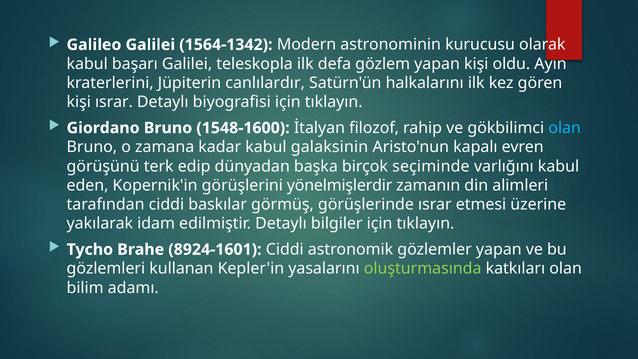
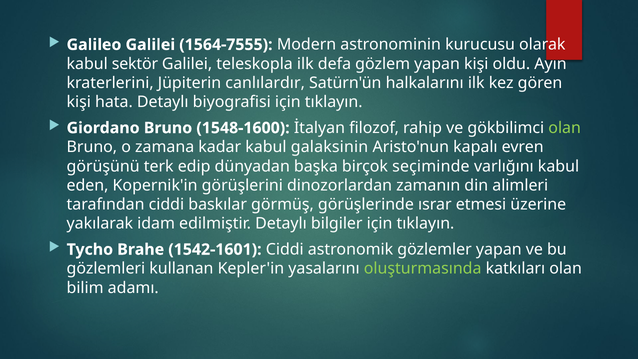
1564-1342: 1564-1342 -> 1564-7555 (226, 45)
başarı: başarı -> sektör (135, 64)
kişi ısrar: ısrar -> hata (114, 102)
olan colour: light blue -> light green (565, 128)
yönelmişlerdir: yönelmişlerdir -> dinozorlardan (340, 185)
8924-1601: 8924-1601 -> 1542-1601 (215, 249)
